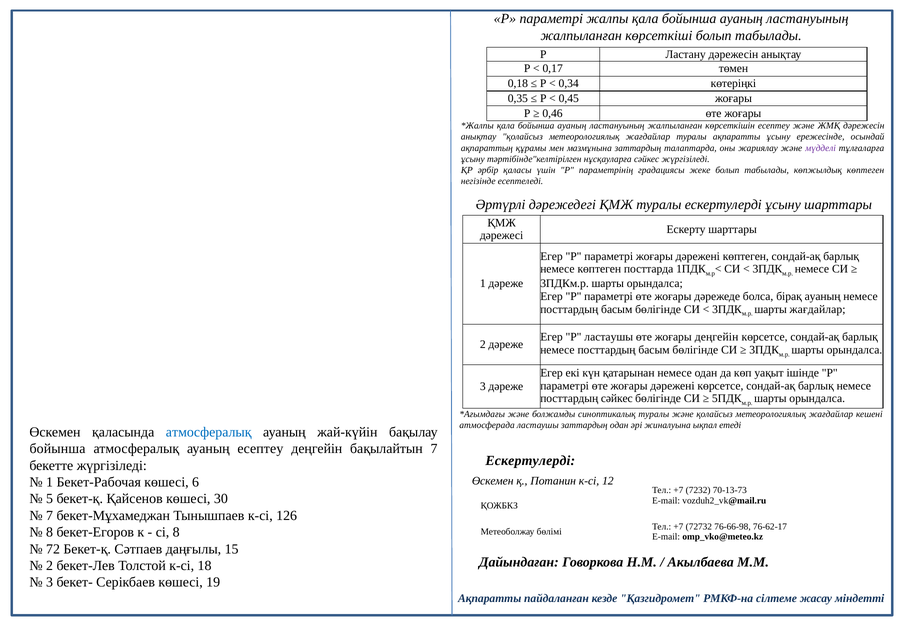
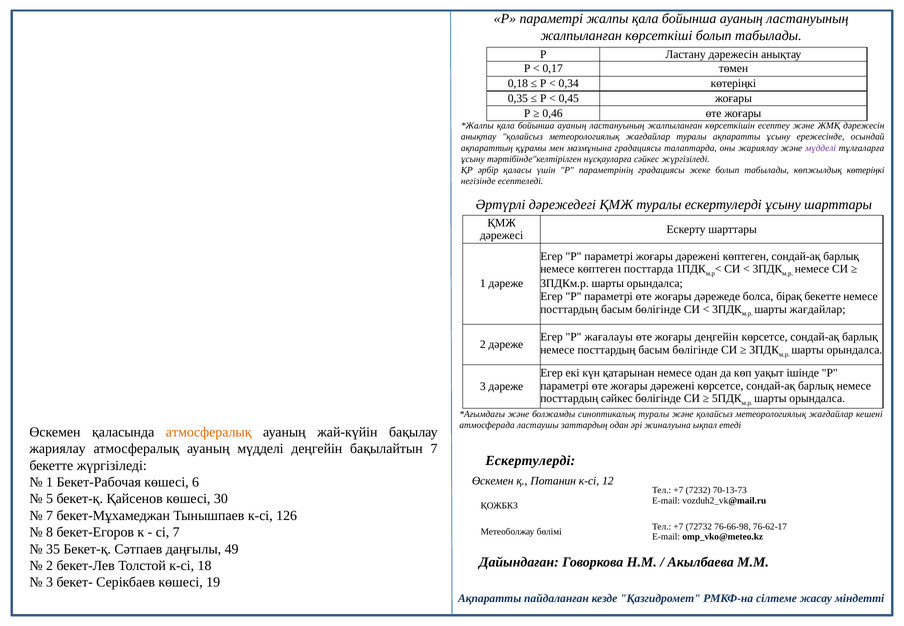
мазмұнына заттардың: заттардың -> градациясы (638, 148)
көпжылдық көптеген: көптеген -> көтеріңкі (866, 170)
бірақ ауаның: ауаның -> бекетте (823, 296)
Р ластаушы: ластаушы -> жағалауы (609, 337)
атмосфералық colour: blue -> orange (209, 432)
бойынша: бойынша -> жариялау (58, 449)
ауаның есептеу: есептеу -> мүдделі (260, 449)
сі 8: 8 -> 7 (176, 532)
72: 72 -> 35 (53, 549)
15: 15 -> 49 (232, 549)
